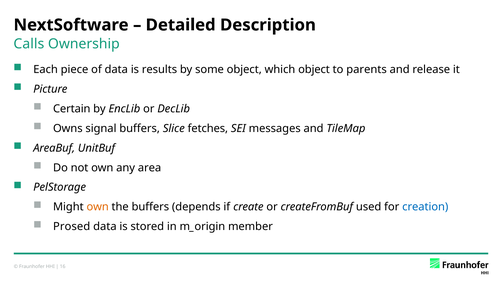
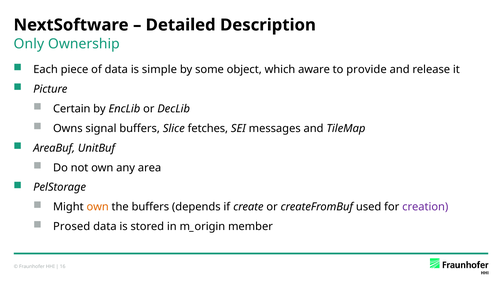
Calls: Calls -> Only (29, 44)
results: results -> simple (159, 70)
which object: object -> aware (314, 70)
parents: parents -> provide (367, 70)
creation colour: blue -> purple (425, 207)
